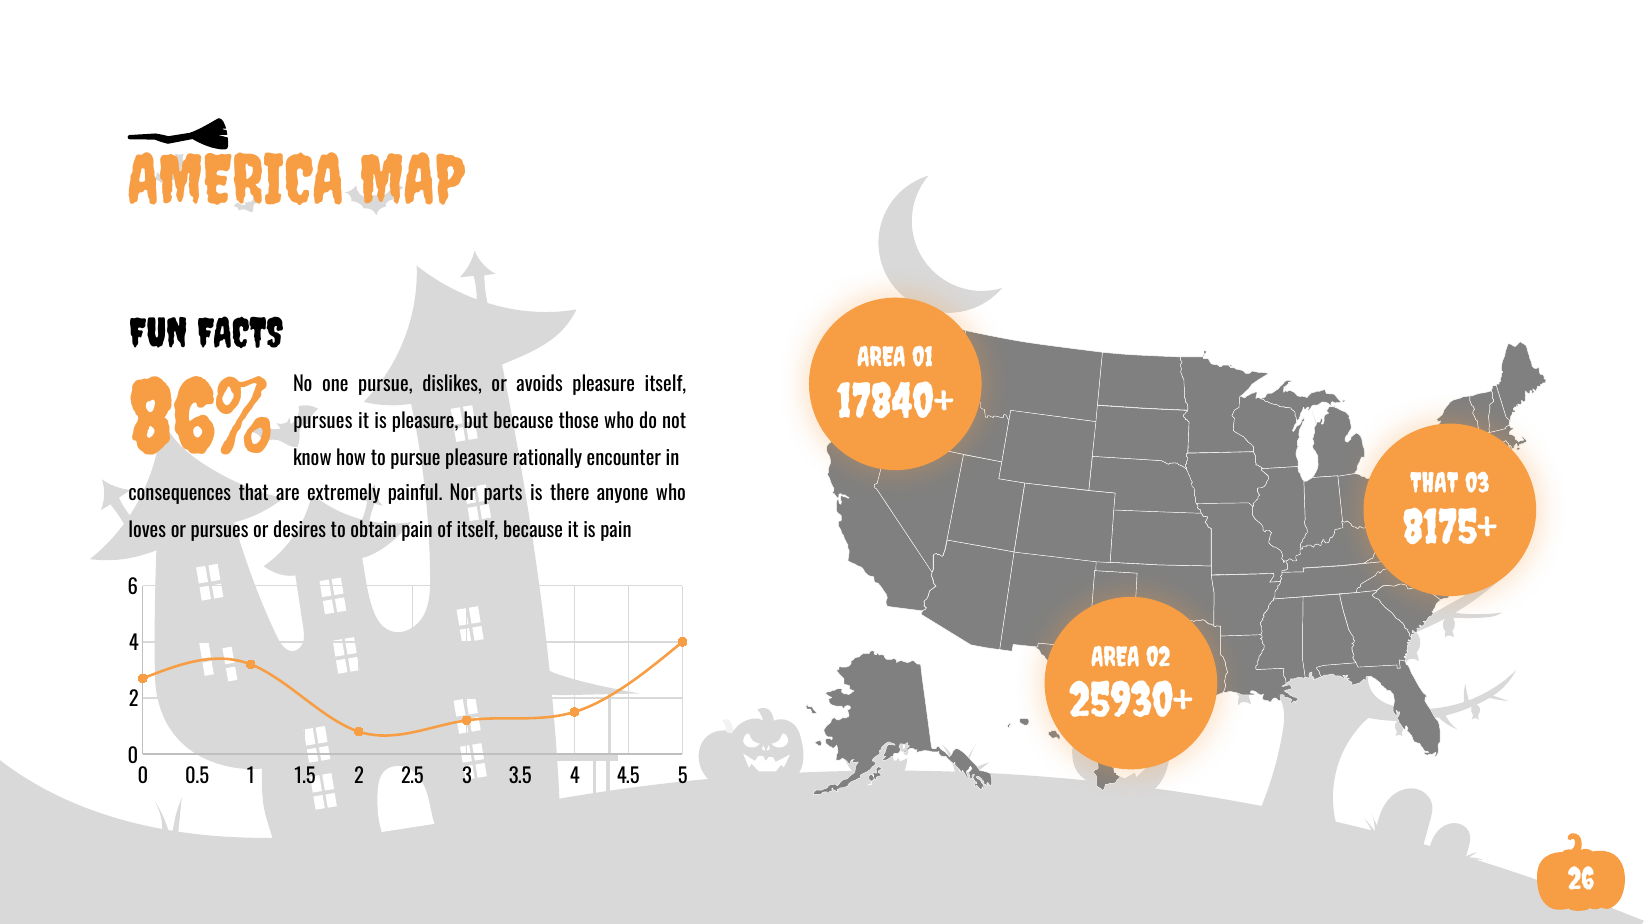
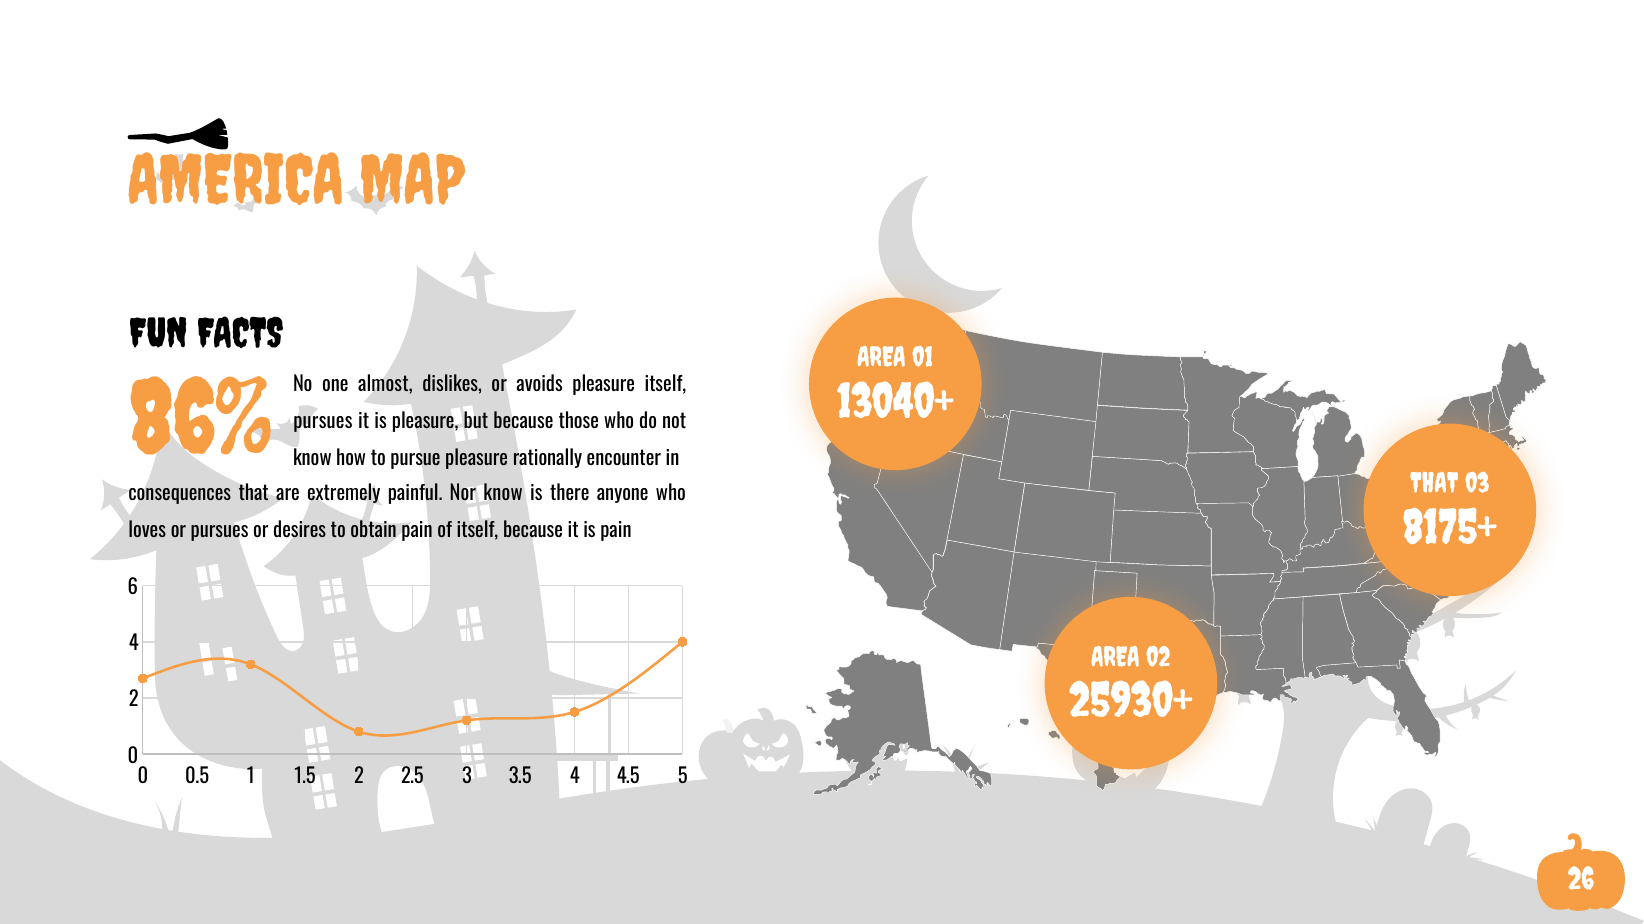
one pursue: pursue -> almost (385, 385)
17840+: 17840+ -> 13040+ (895, 402)
Nor parts: parts -> know (503, 494)
